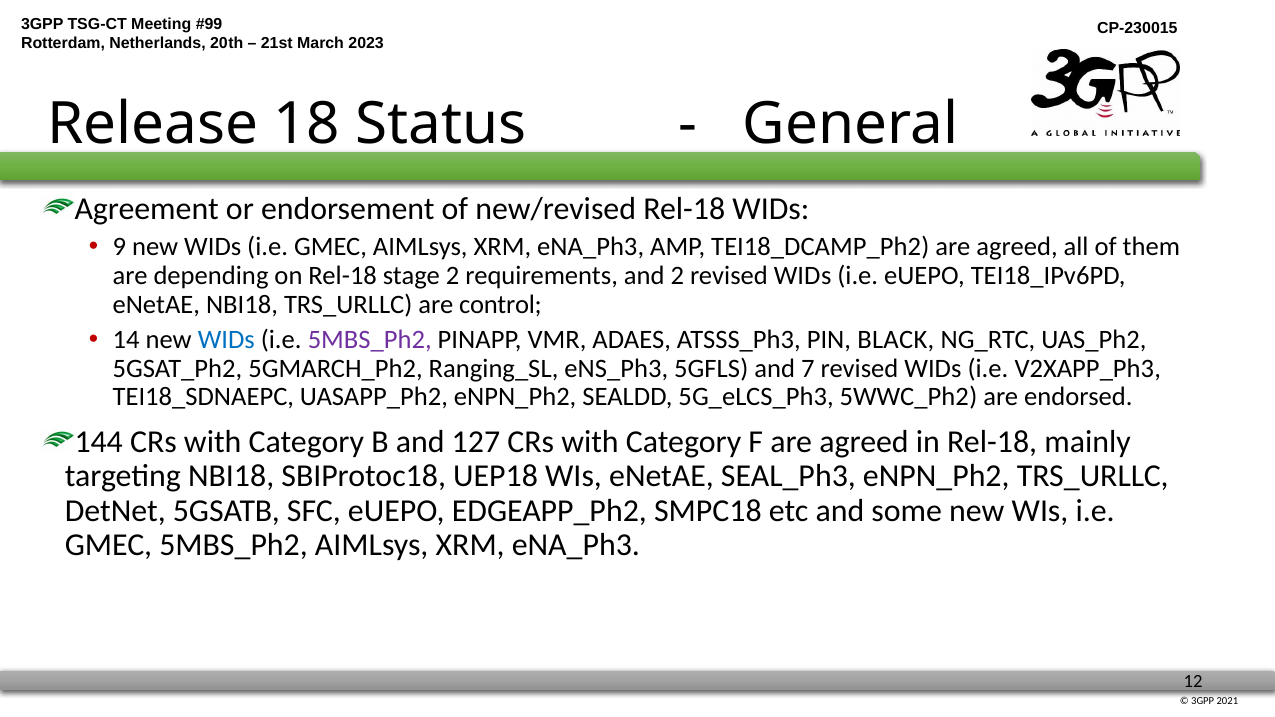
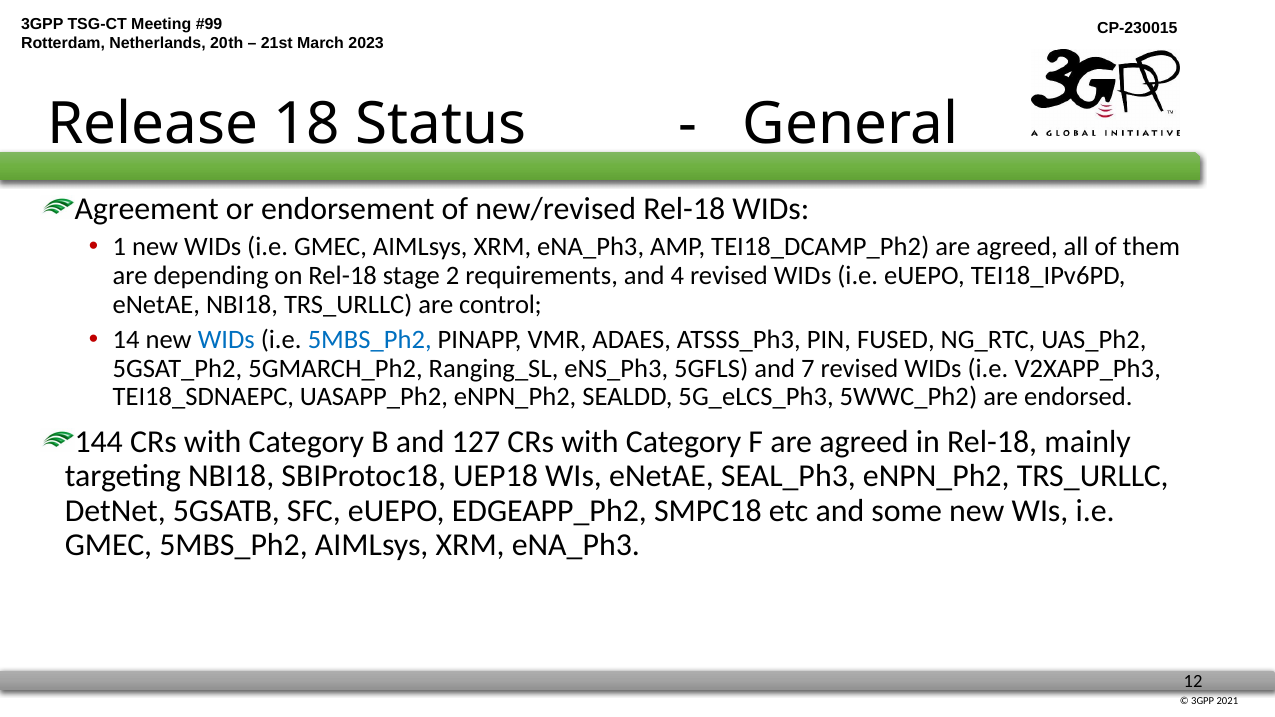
9: 9 -> 1 (119, 247)
and 2: 2 -> 4 (677, 276)
5MBS_Ph2 colour: purple -> blue (370, 340)
BLACK: BLACK -> FUSED (896, 340)
